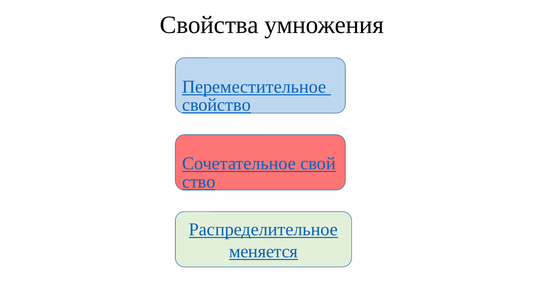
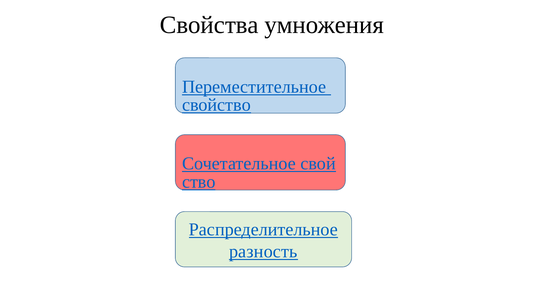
меняется: меняется -> разность (263, 251)
